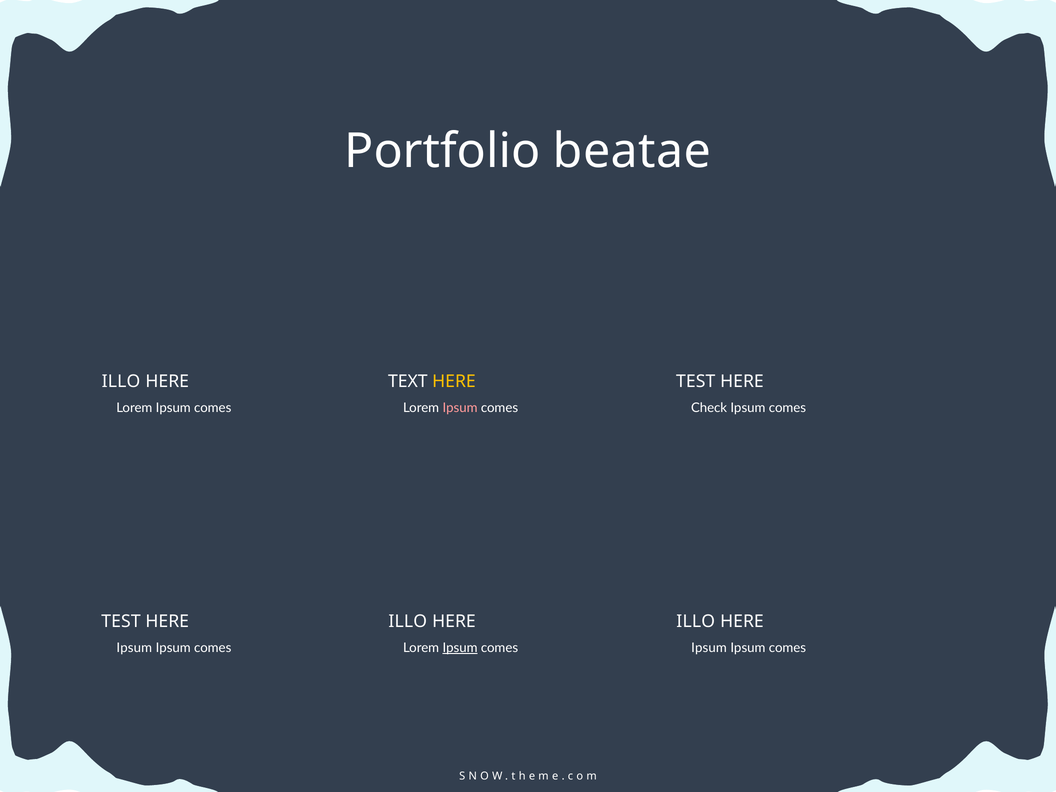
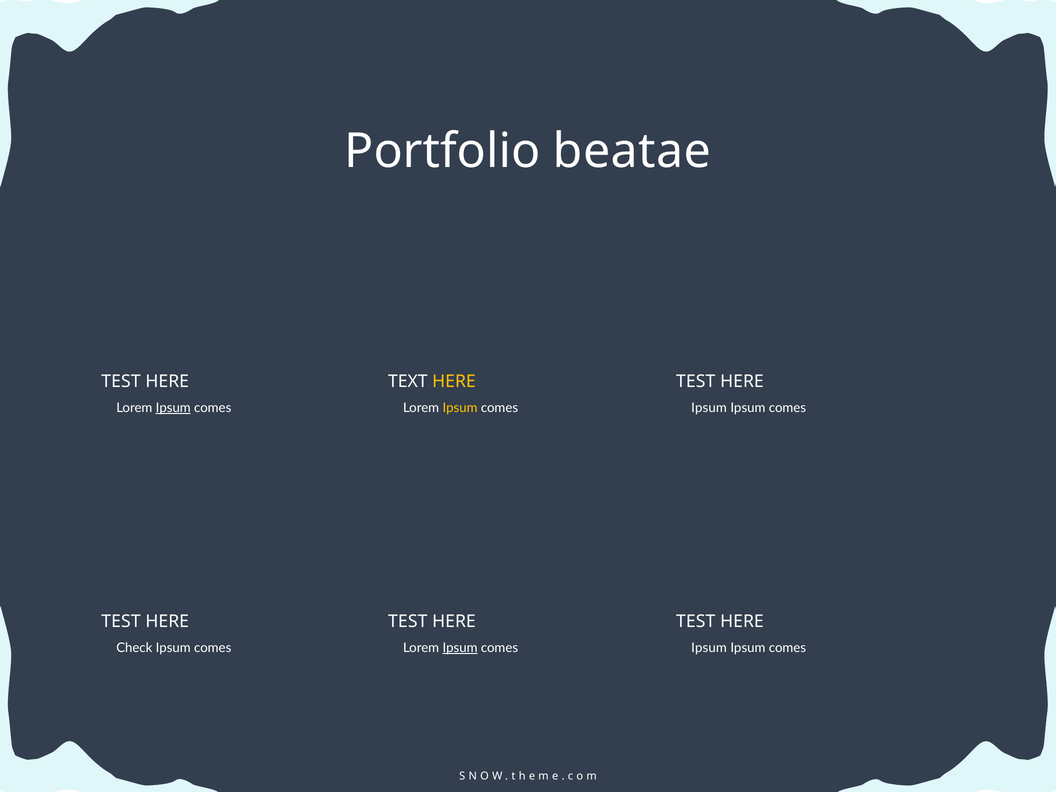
ILLO: ILLO -> TEST (121, 381)
Ipsum underline: none -> present (173, 408)
Ipsum colour: pink -> yellow (460, 408)
Check: Check -> Ipsum (709, 408)
ILLO: ILLO -> TEST (408, 621)
ILLO: ILLO -> TEST (696, 621)
Ipsum: Ipsum -> Check (134, 648)
